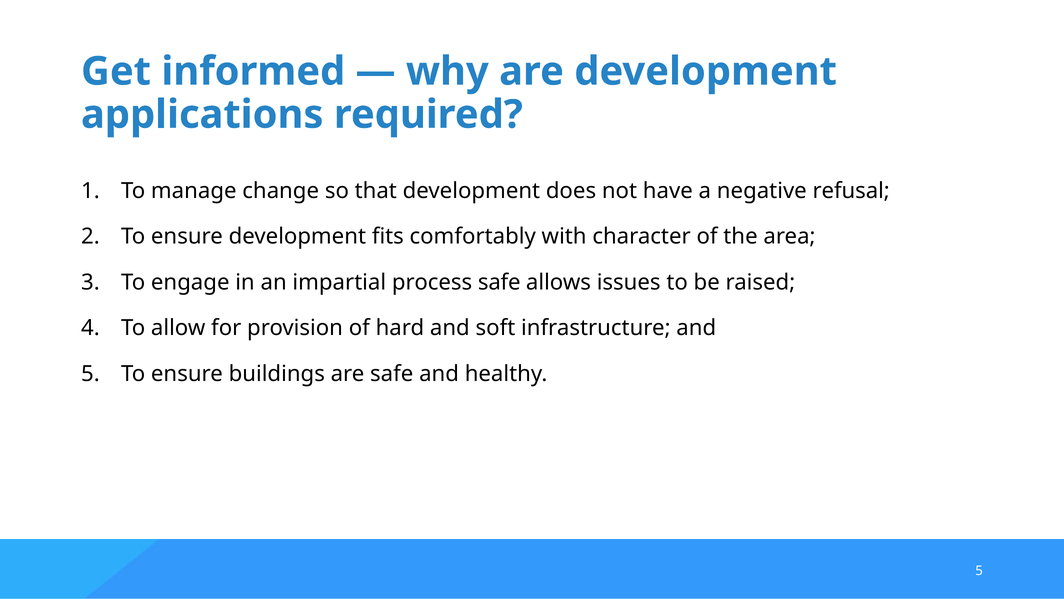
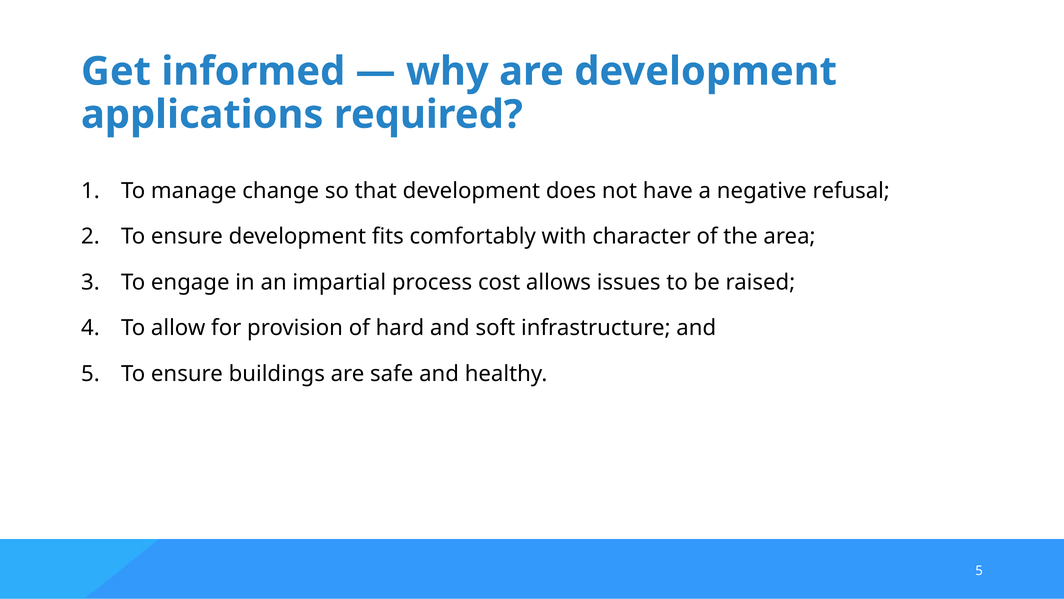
process safe: safe -> cost (499, 282)
